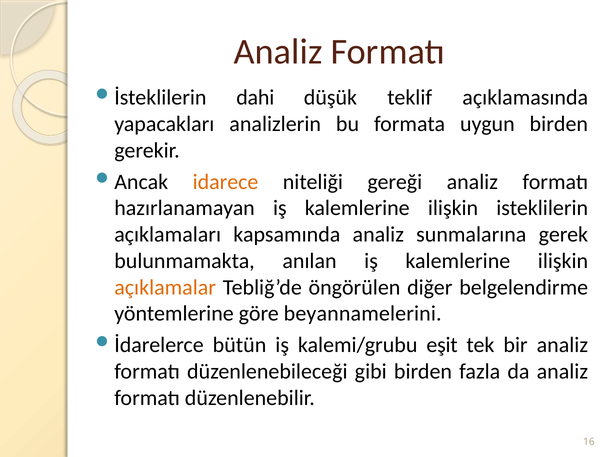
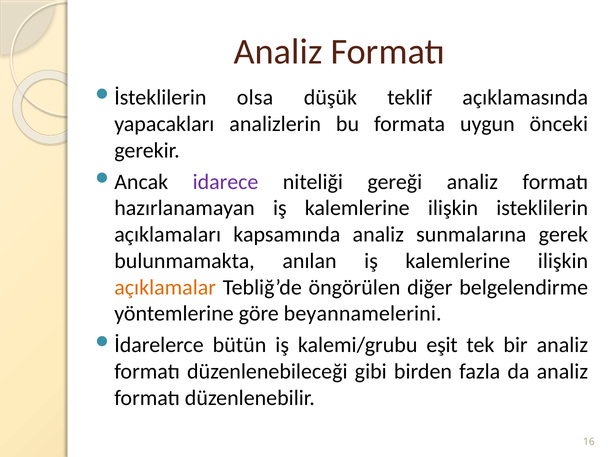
dahi: dahi -> olsa (255, 98)
uygun birden: birden -> önceki (559, 124)
idarece colour: orange -> purple (226, 182)
